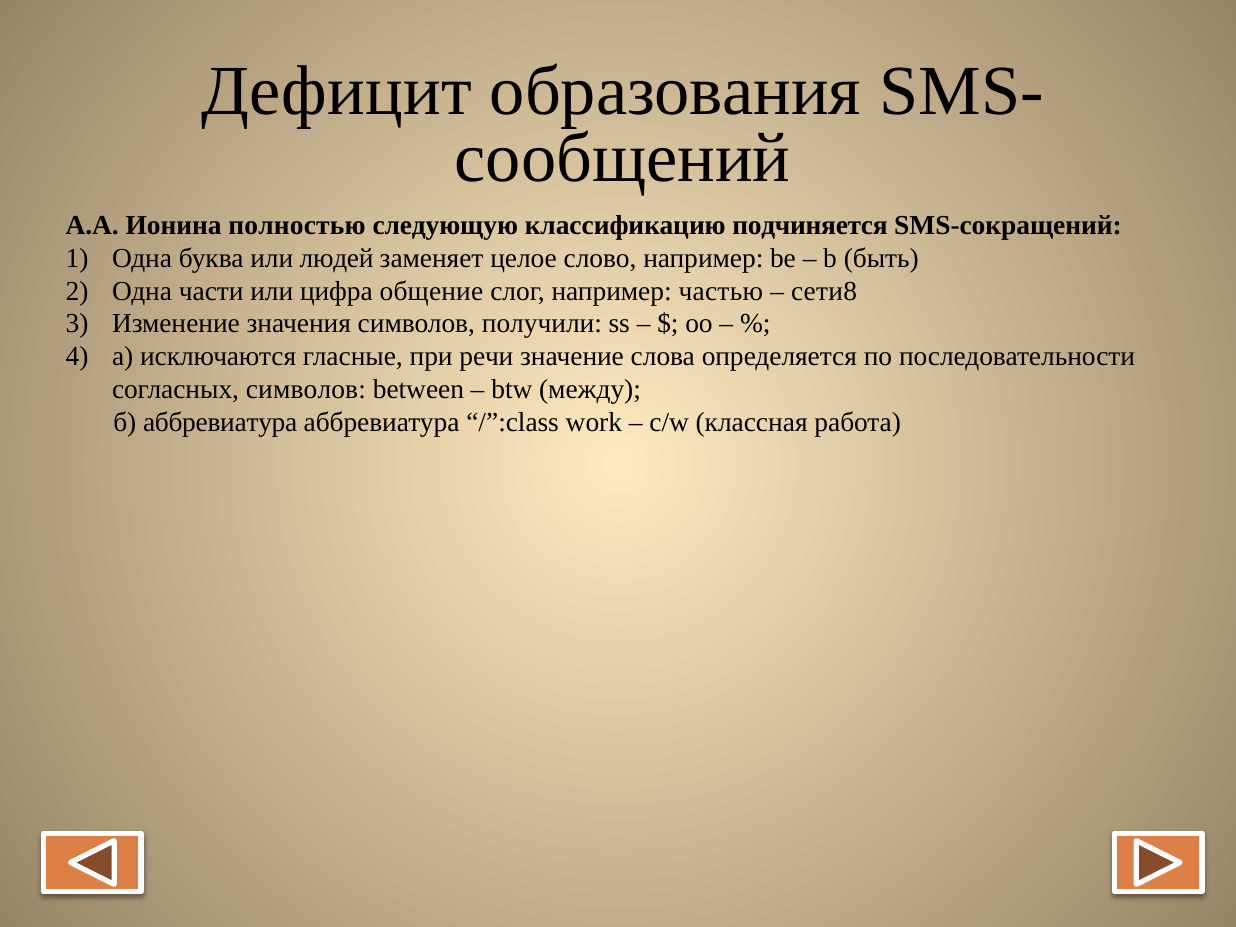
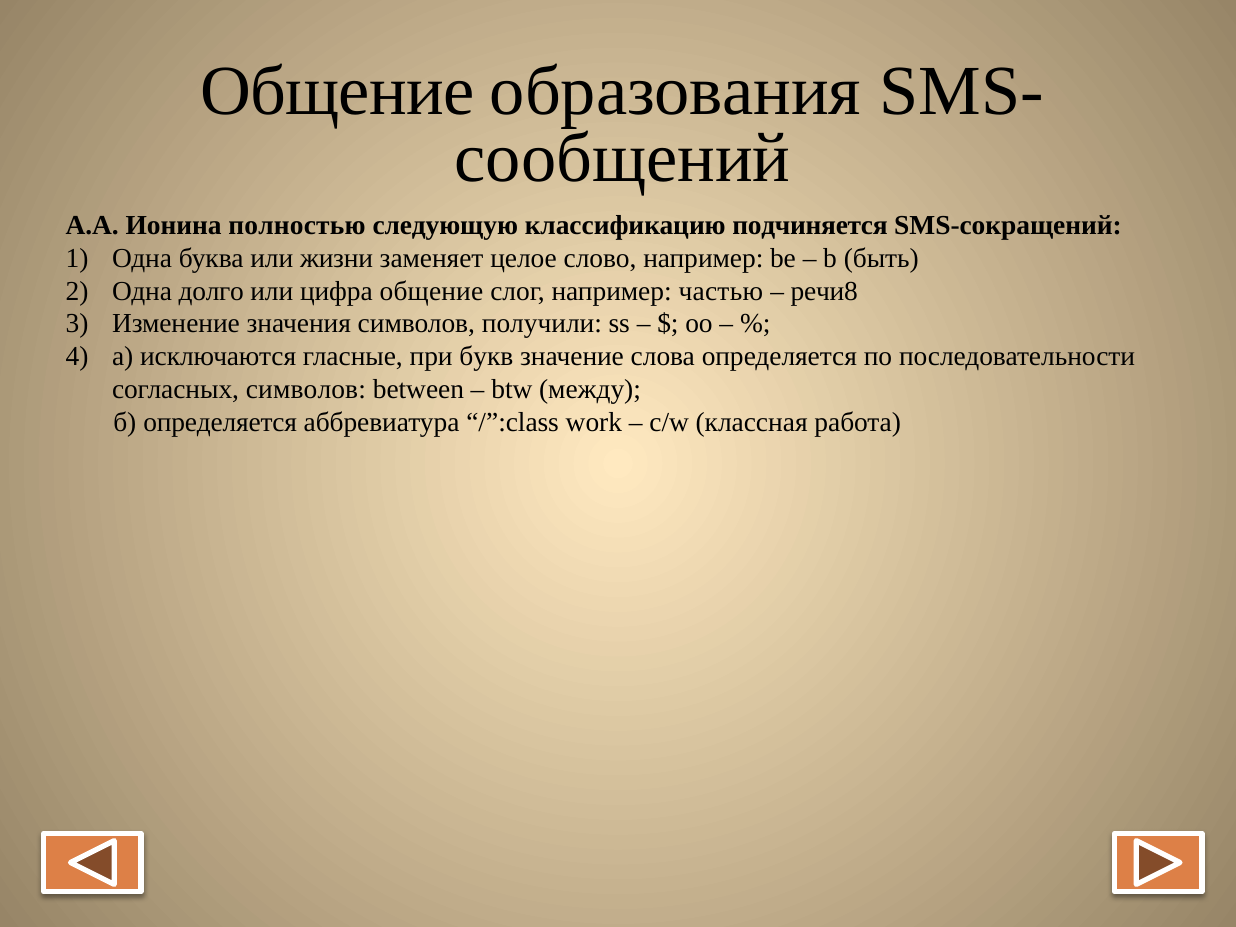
Дефицит: Дефицит -> Общение (337, 91)
людей: людей -> жизни (337, 258)
части: части -> долго (211, 291)
сети8: сети8 -> речи8 (824, 291)
pечи: pечи -> букв (486, 357)
б аббревиатура: аббревиатура -> определяется (220, 423)
